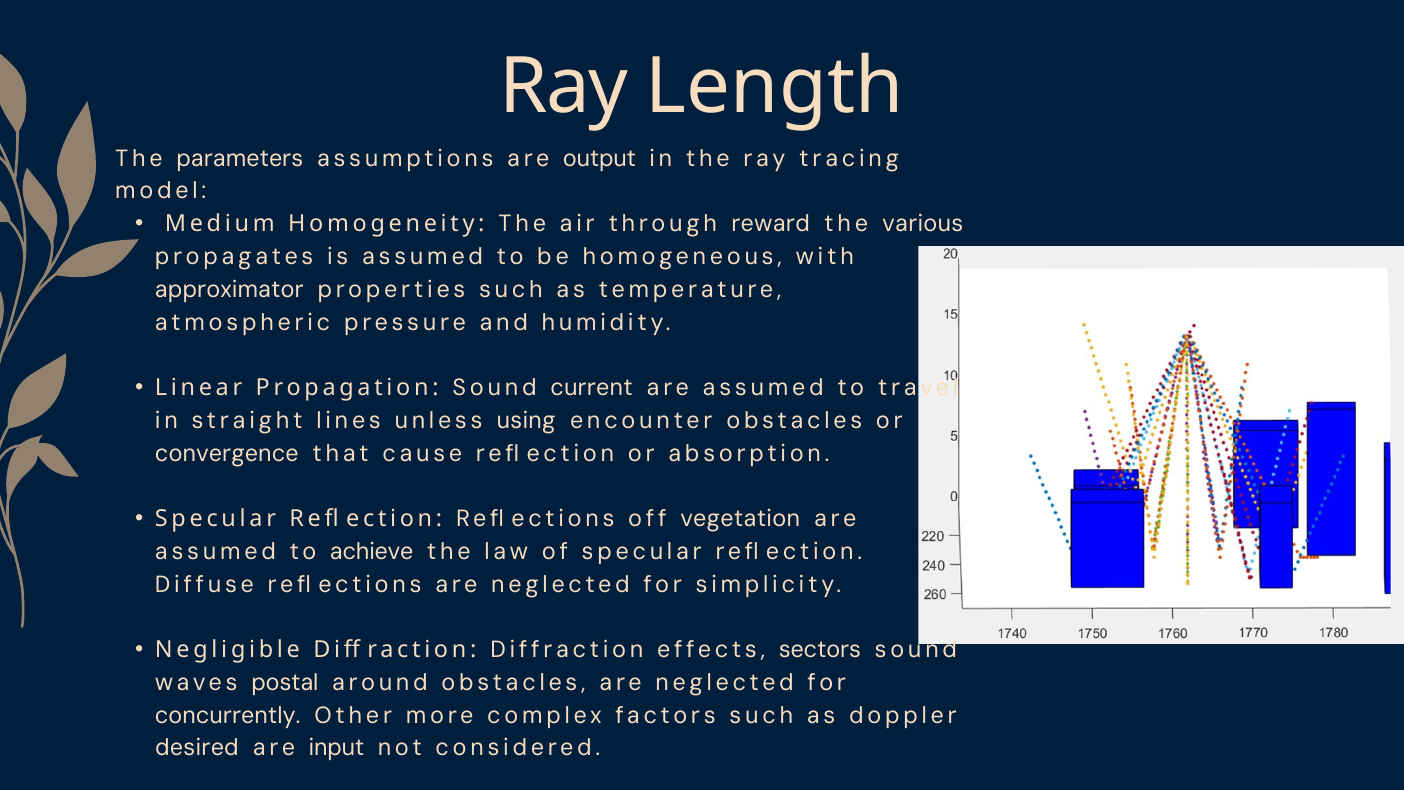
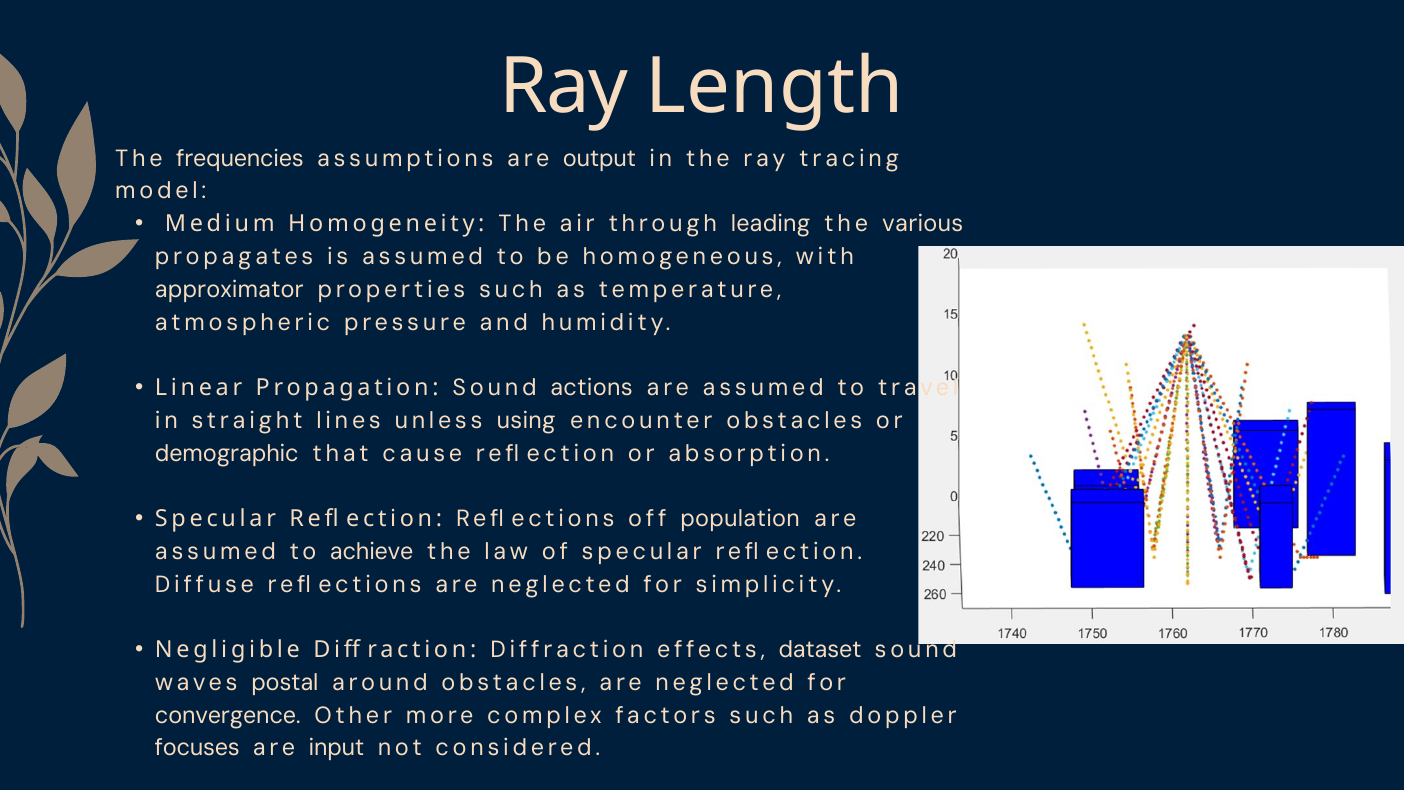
parameters: parameters -> frequencies (240, 158)
reward: reward -> leading (771, 224)
current: current -> actions (592, 388)
convergence: convergence -> demographic (227, 453)
vegetation: vegetation -> population (740, 519)
sectors: sectors -> dataset (820, 650)
concurrently: concurrently -> convergence (228, 715)
desired: desired -> focuses (197, 748)
